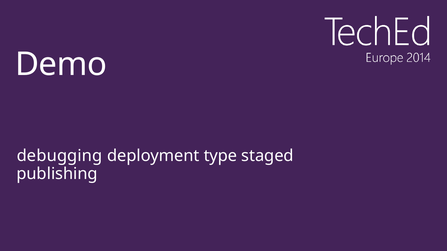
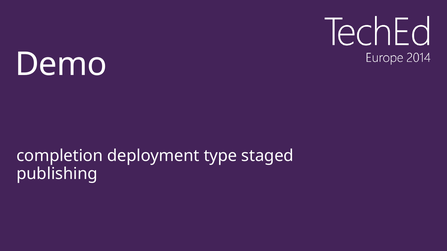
debugging: debugging -> completion (60, 156)
